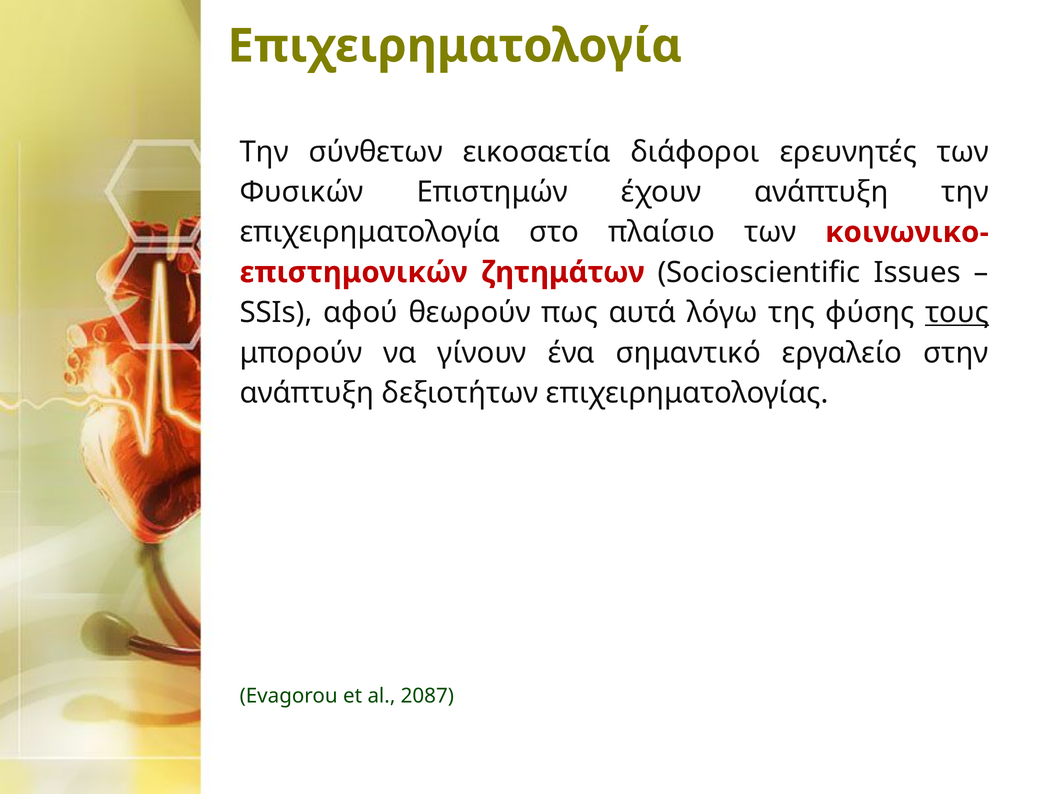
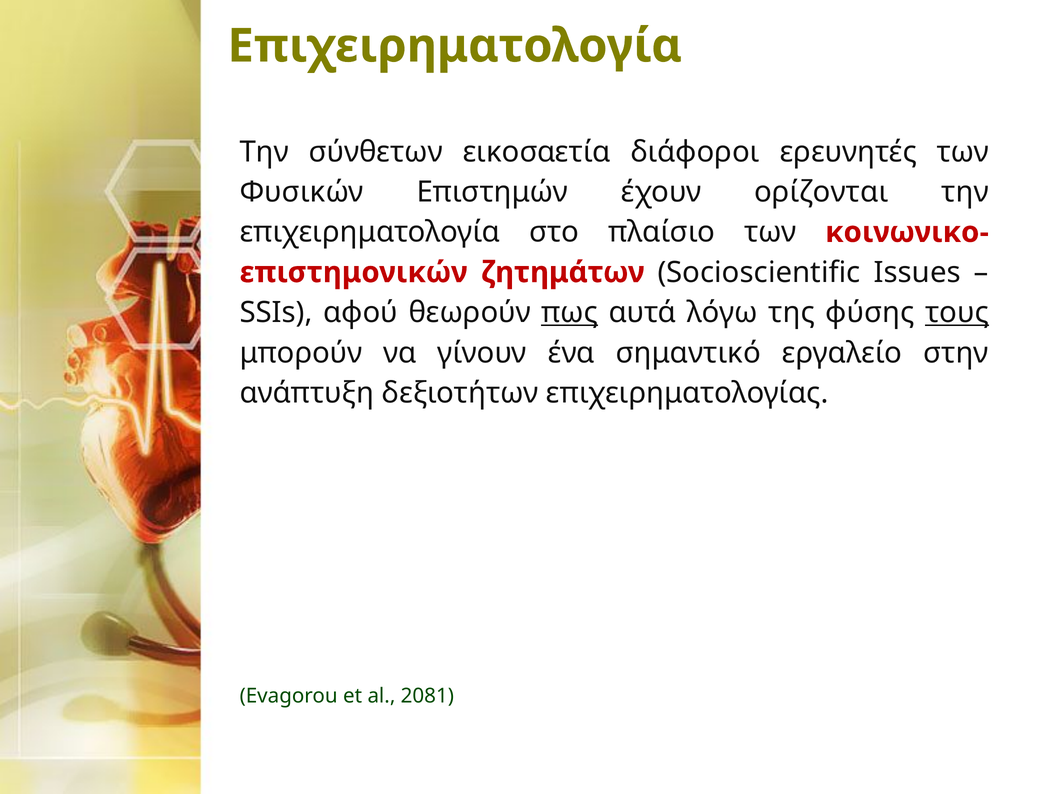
έχουν ανάπτυξη: ανάπτυξη -> ορίζονται (821, 192)
πως underline: none -> present (570, 312)
2087: 2087 -> 2081 (427, 696)
